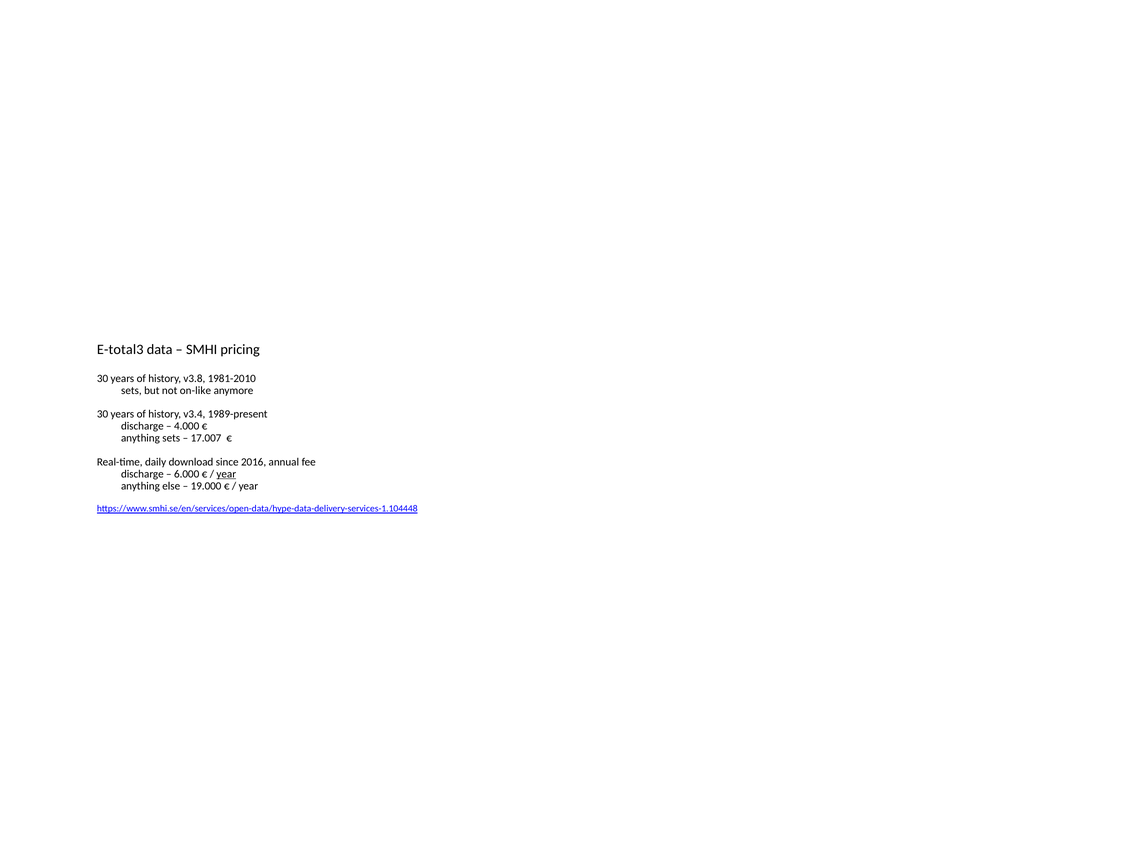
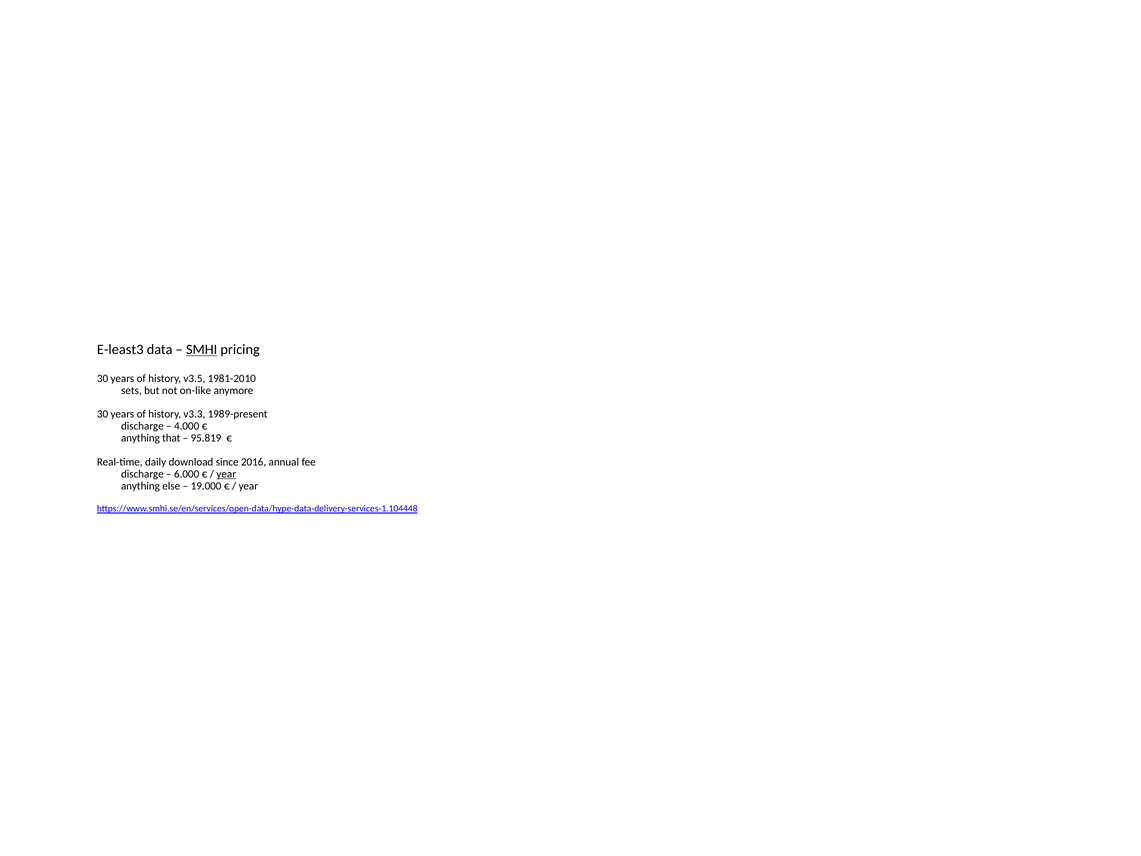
E-total3: E-total3 -> E-least3 (120, 350)
SMHI underline: none -> present (202, 350)
v3.8: v3.8 -> v3.5 (194, 378)
v3.4: v3.4 -> v3.3 (194, 414)
anything sets: sets -> that (171, 438)
17.007: 17.007 -> 95.819 (206, 438)
